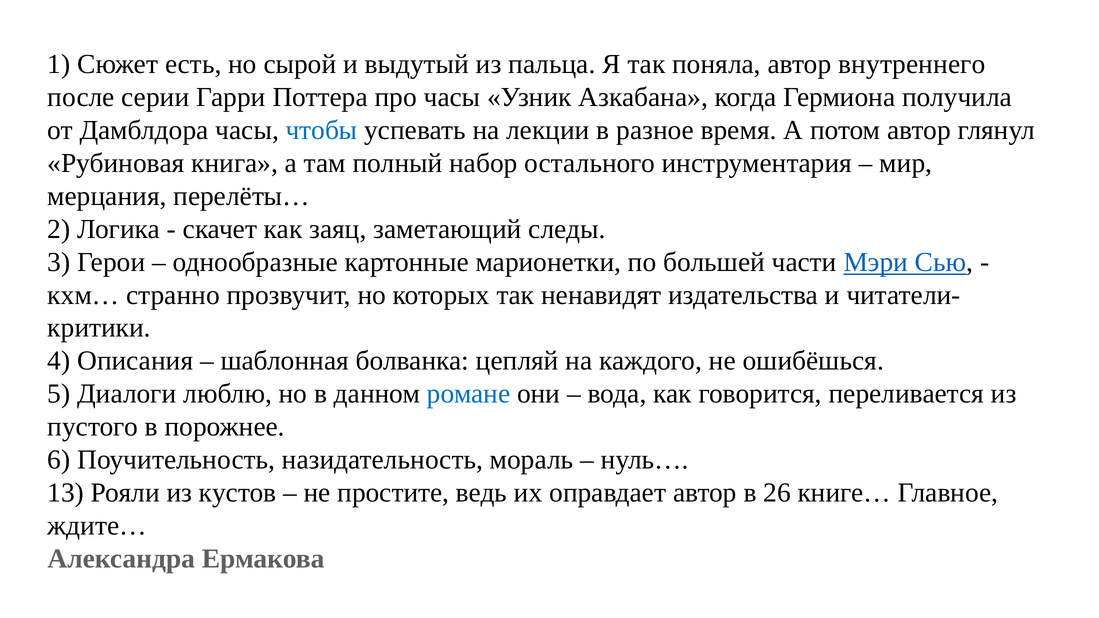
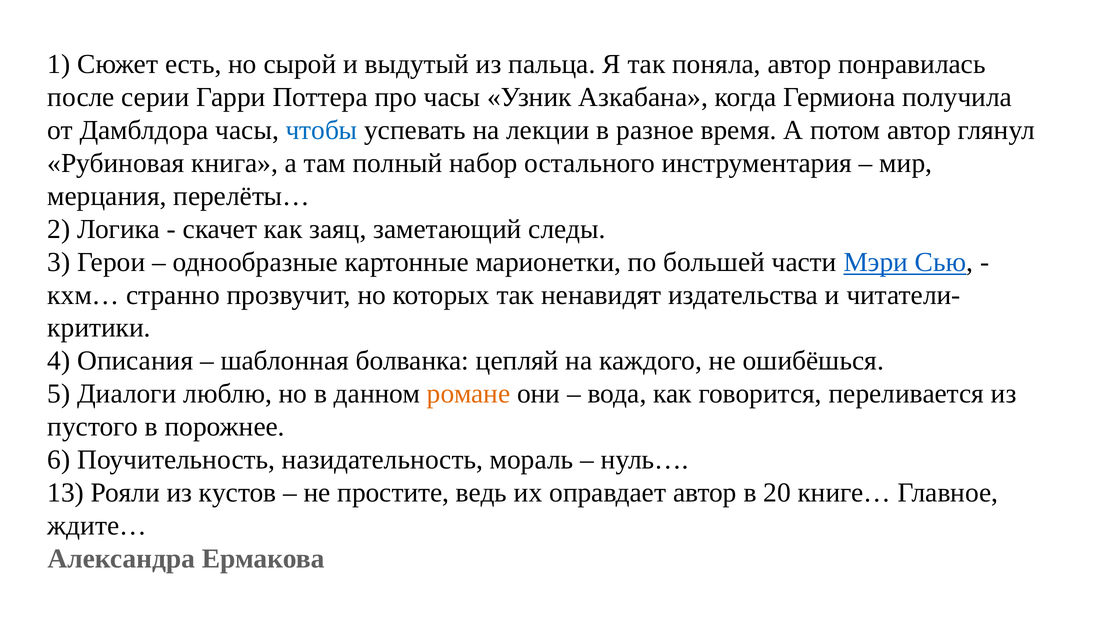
внутреннего: внутреннего -> понравилась (912, 64)
романе colour: blue -> orange (469, 394)
26: 26 -> 20 (777, 493)
